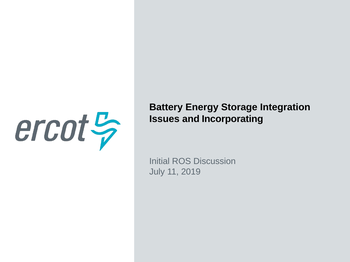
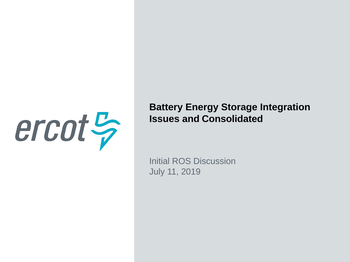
Incorporating: Incorporating -> Consolidated (232, 119)
